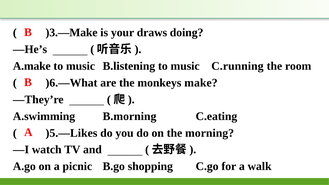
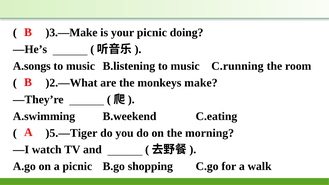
your draws: draws -> picnic (152, 33)
A.make: A.make -> A.songs (32, 66)
)6.—What: )6.—What -> )2.—What (71, 83)
B.morning: B.morning -> B.weekend (130, 116)
)5.—Likes: )5.—Likes -> )5.—Tiger (71, 133)
